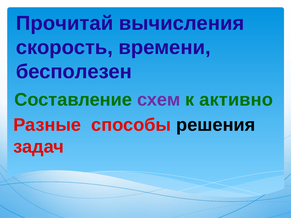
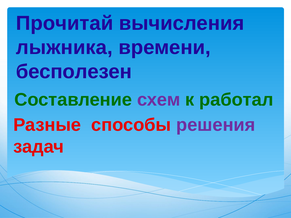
скорость: скорость -> лыжника (64, 48)
активно: активно -> работал (236, 100)
решения colour: black -> purple (216, 125)
